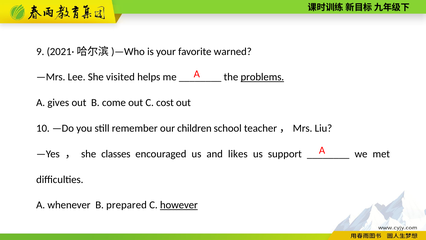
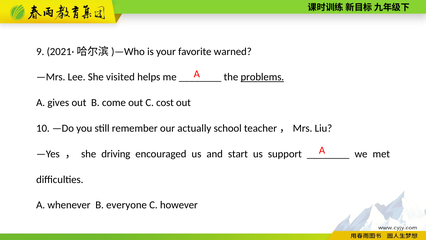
children: children -> actually (194, 128)
classes: classes -> driving (116, 154)
likes: likes -> start (238, 154)
prepared: prepared -> everyone (127, 205)
however underline: present -> none (179, 205)
